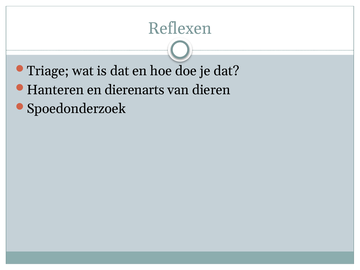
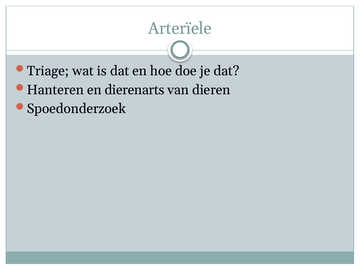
Reflexen: Reflexen -> Arterïele (180, 28)
